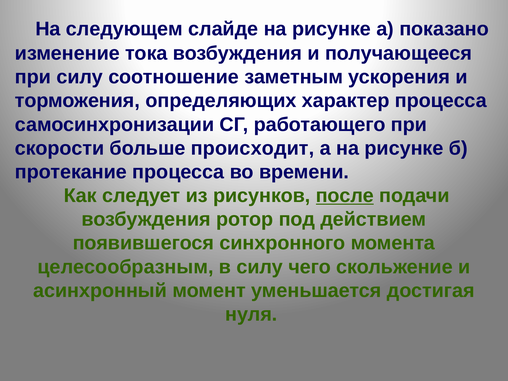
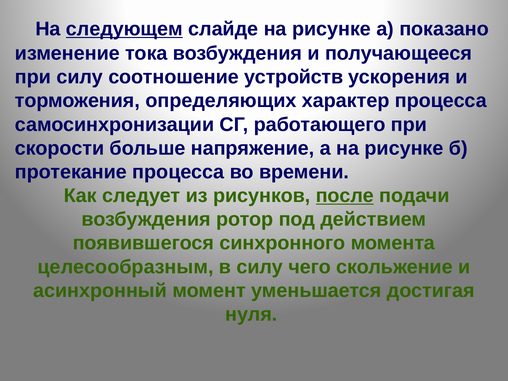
следующем underline: none -> present (124, 29)
заметным: заметным -> устройств (294, 77)
происходит: происходит -> напряжение (253, 148)
